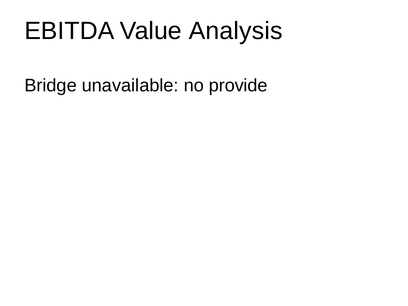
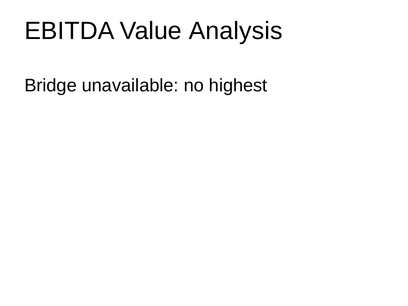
provide: provide -> highest (238, 86)
